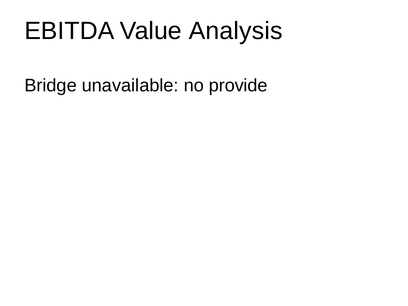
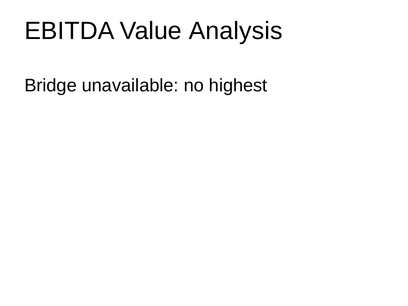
provide: provide -> highest (238, 86)
